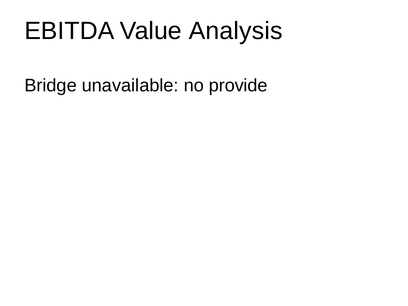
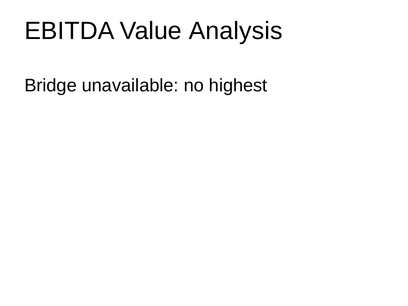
provide: provide -> highest (238, 86)
